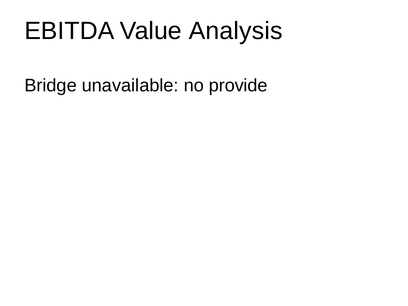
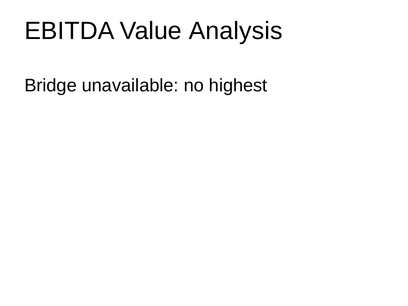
provide: provide -> highest (238, 86)
